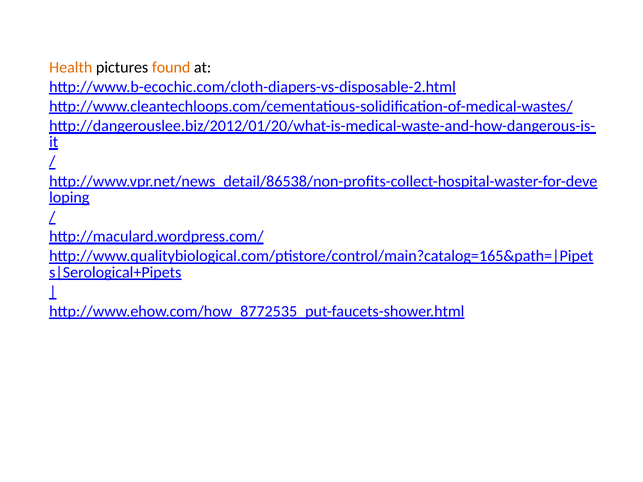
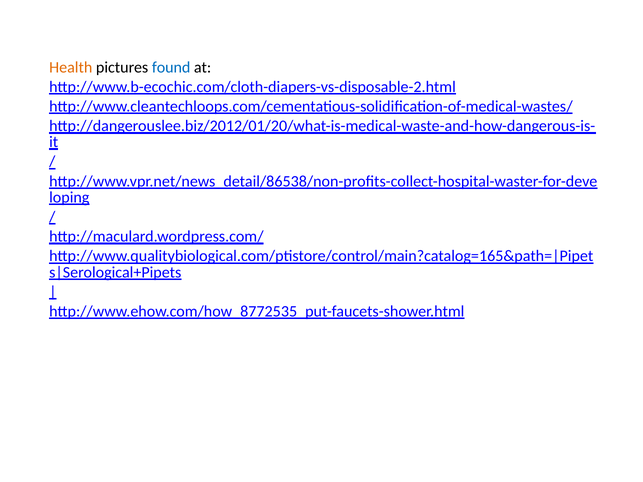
found colour: orange -> blue (171, 68)
